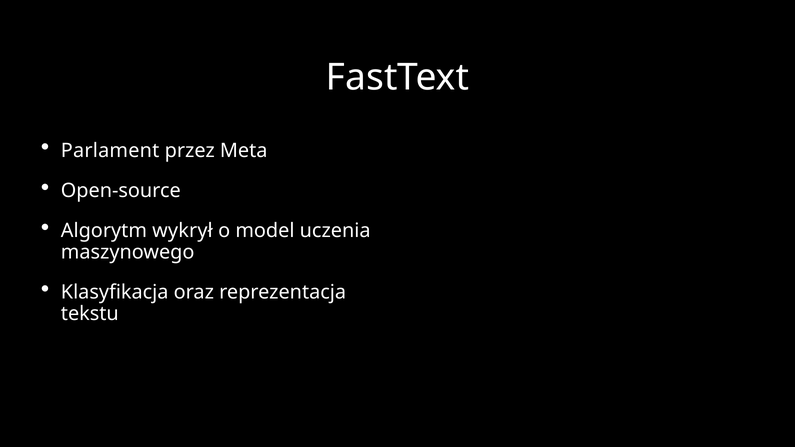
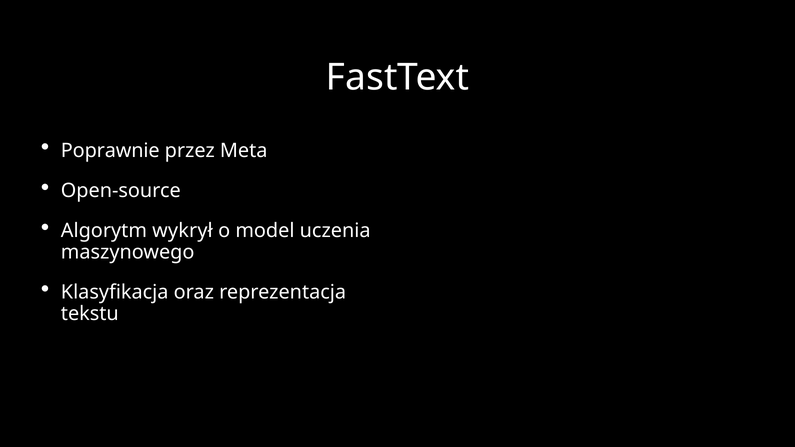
Parlament: Parlament -> Poprawnie (110, 151)
